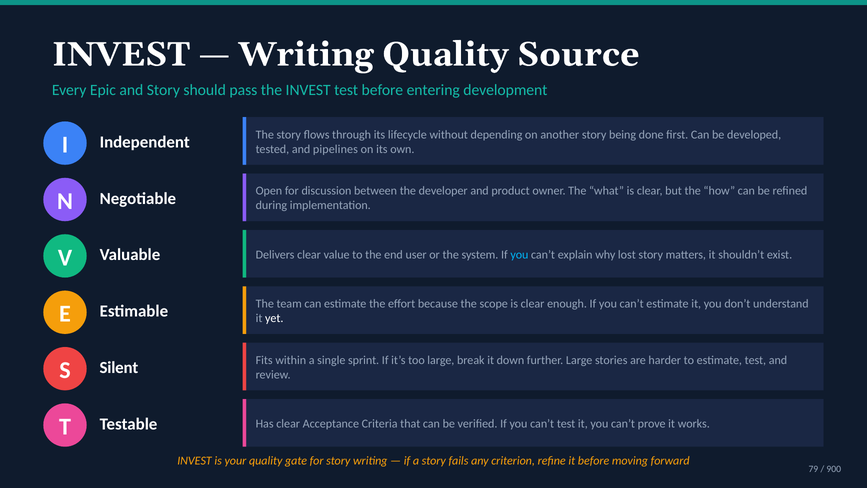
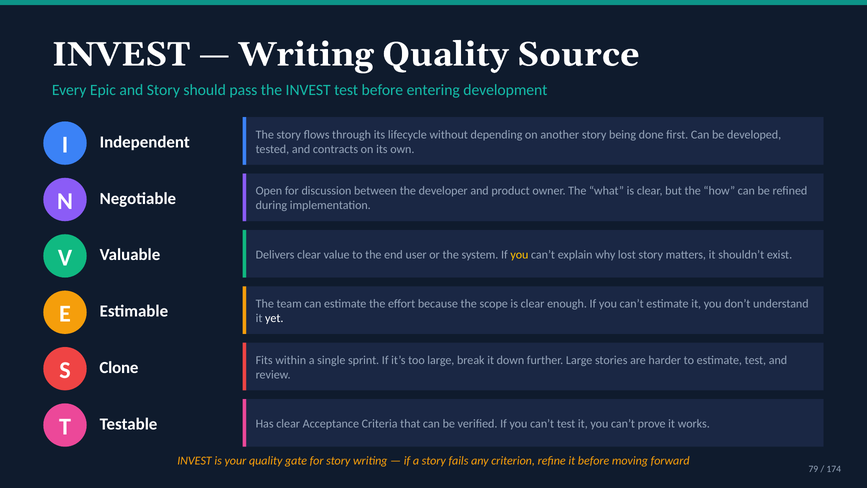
pipelines: pipelines -> contracts (336, 149)
you colour: light blue -> yellow (519, 254)
Silent: Silent -> Clone (119, 367)
900: 900 -> 174 (834, 469)
